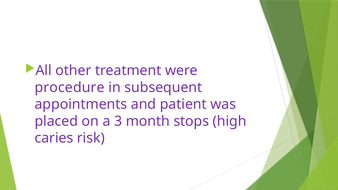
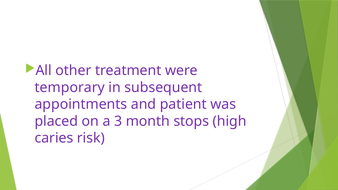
procedure: procedure -> temporary (70, 87)
